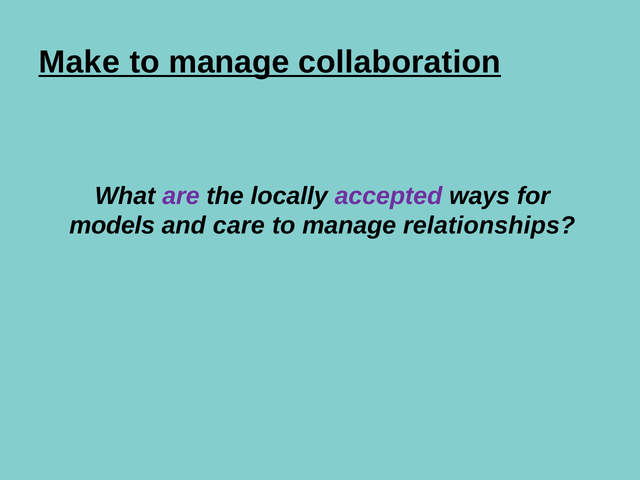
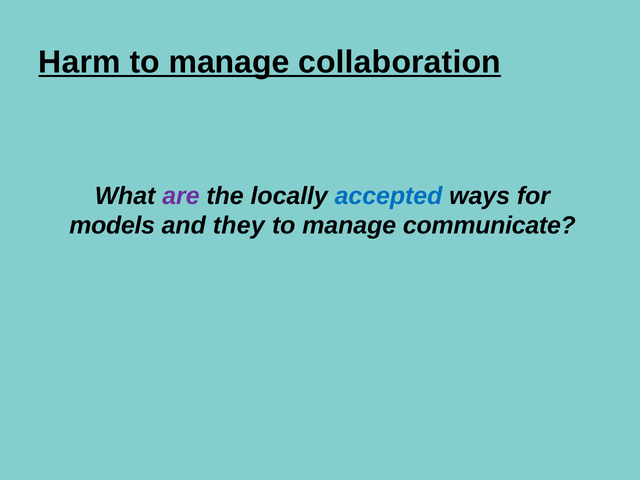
Make: Make -> Harm (79, 62)
accepted colour: purple -> blue (389, 196)
care: care -> they (239, 226)
relationships: relationships -> communicate (489, 226)
